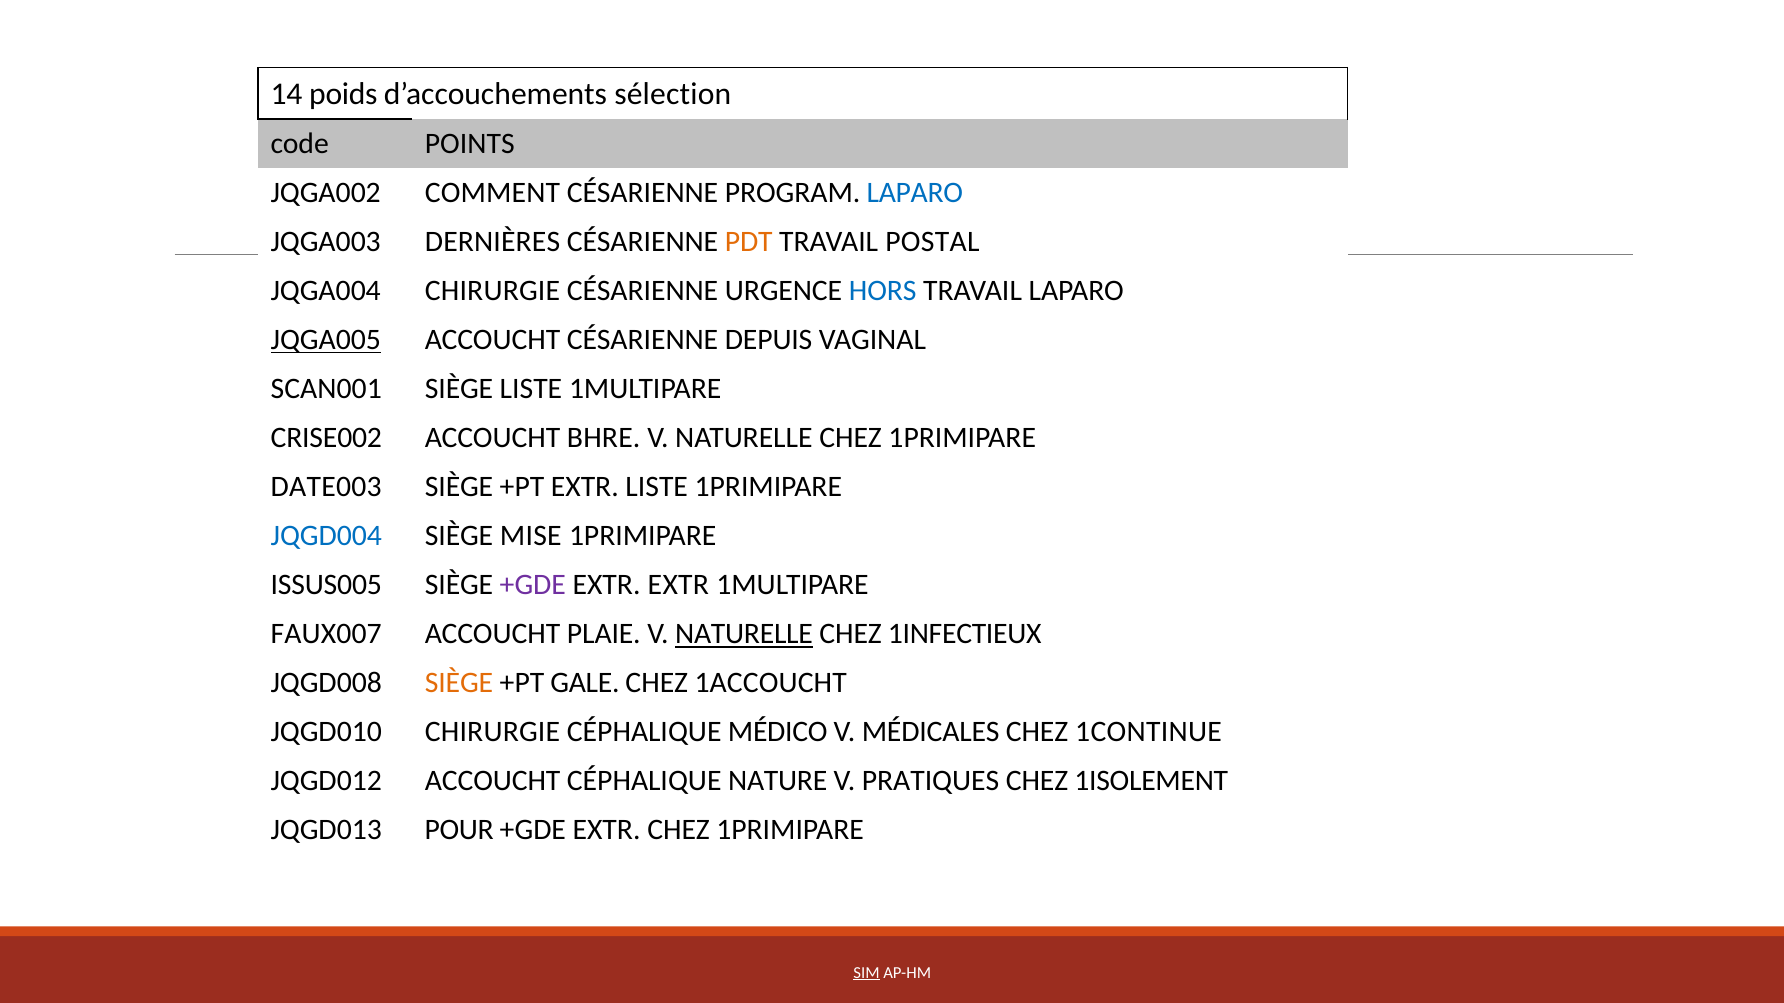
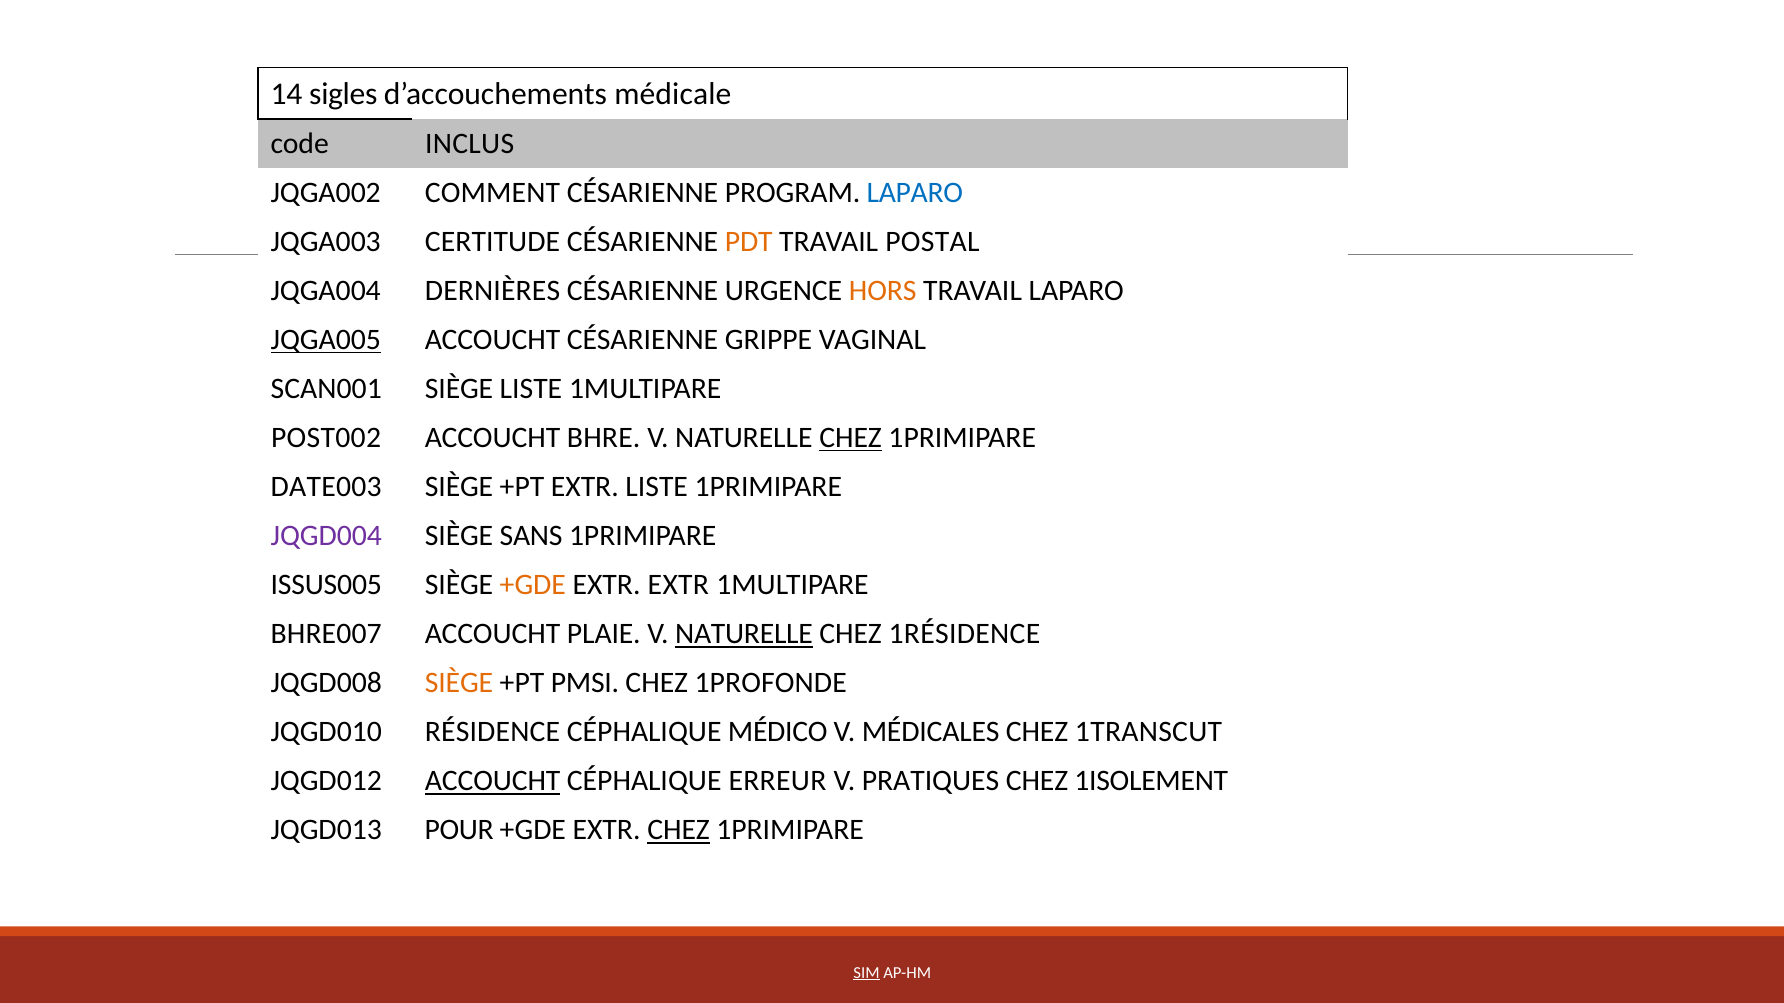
poids: poids -> sigles (343, 94)
sélection: sélection -> médicale (673, 94)
POINTS: POINTS -> INCLUS (470, 144)
DERNIÈRES: DERNIÈRES -> CERTITUDE (493, 242)
JQGA004 CHIRURGIE: CHIRURGIE -> DERNIÈRES (493, 291)
HORS colour: blue -> orange (883, 291)
DEPUIS: DEPUIS -> GRIPPE (769, 340)
CRISE002: CRISE002 -> POST002 (326, 438)
CHEZ underline: none -> present (851, 438)
JQGD004 colour: blue -> purple (326, 536)
MISE: MISE -> SANS (531, 536)
+GDE colour: purple -> orange (533, 585)
FAUX007: FAUX007 -> BHRE007 (326, 634)
1INFECTIEUX: 1INFECTIEUX -> 1RÉSIDENCE (964, 634)
GALE: GALE -> PMSI (585, 683)
1ACCOUCHT: 1ACCOUCHT -> 1PROFONDE (771, 683)
JQGD010 CHIRURGIE: CHIRURGIE -> RÉSIDENCE (493, 732)
1CONTINUE: 1CONTINUE -> 1TRANSCUT (1149, 732)
ACCOUCHT underline: none -> present (493, 781)
NATURE: NATURE -> ERREUR (777, 781)
CHEZ underline: none -> present (679, 830)
